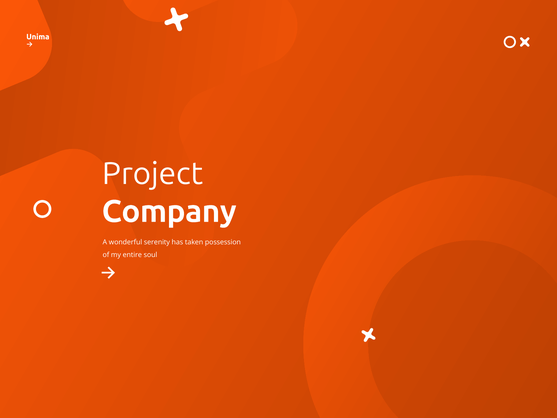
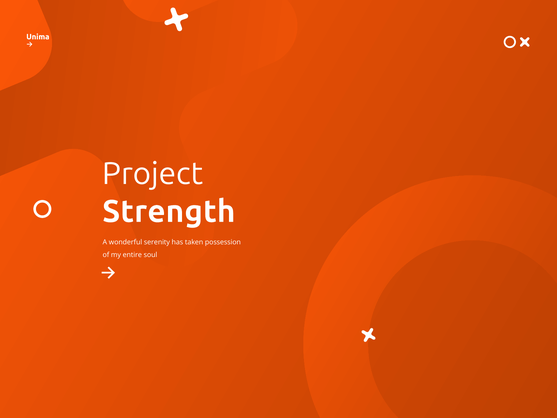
Company: Company -> Strength (169, 211)
